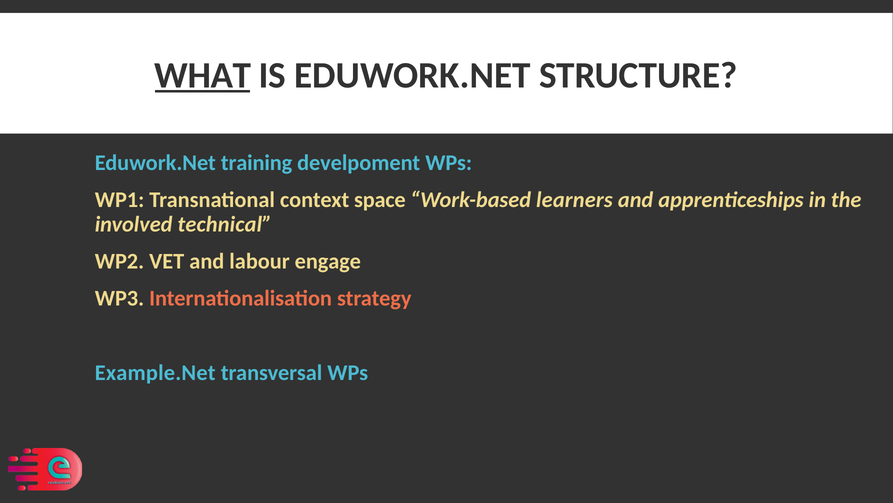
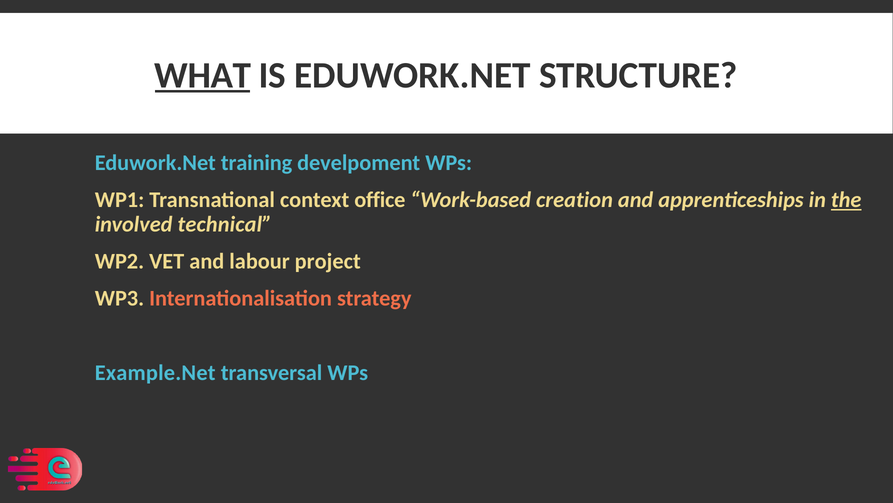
space: space -> office (380, 200)
learners: learners -> creation (575, 200)
the underline: none -> present (846, 200)
engage: engage -> project (328, 261)
